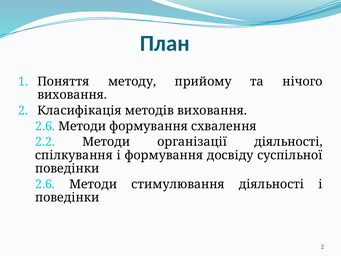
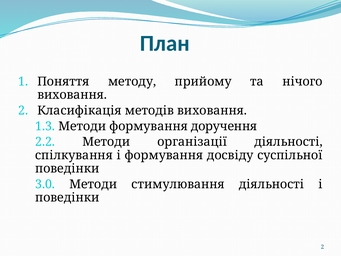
2.6: 2.6 -> 1.3 (45, 126)
схвалення: схвалення -> доручення (224, 126)
2.6: 2.6 -> 3.0 (45, 184)
